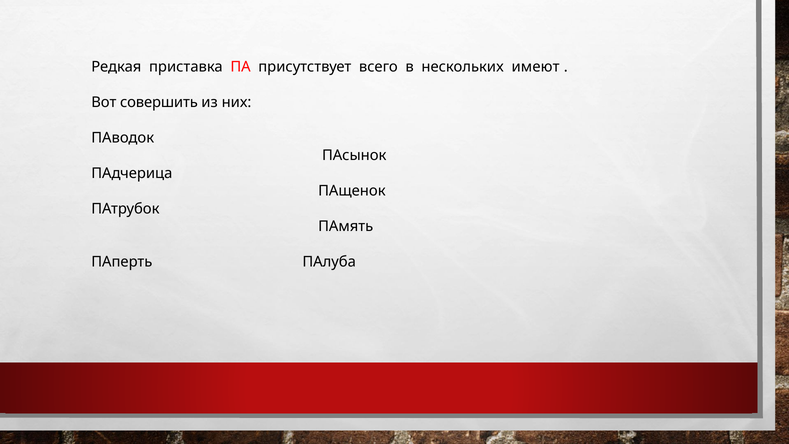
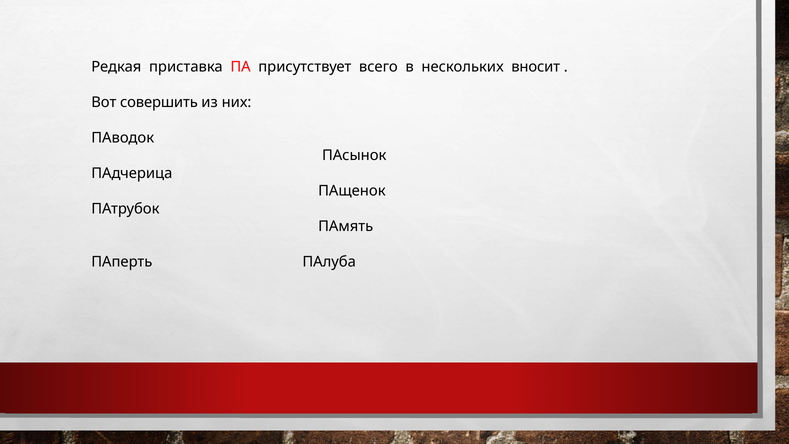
имеют: имеют -> вносит (536, 67)
